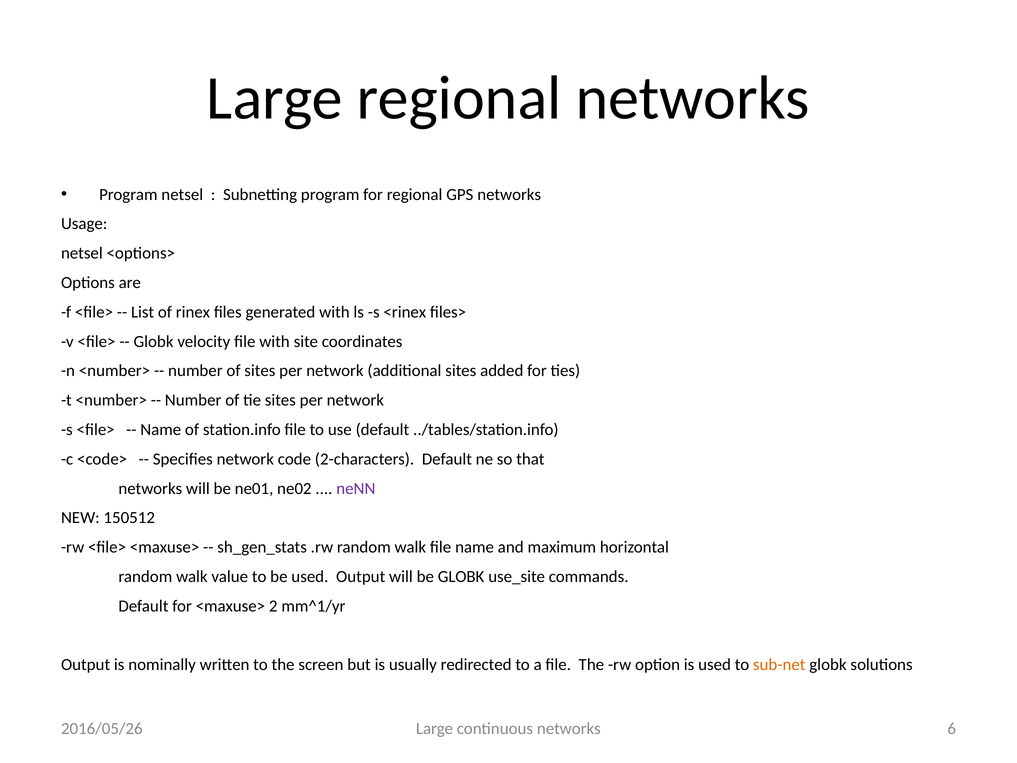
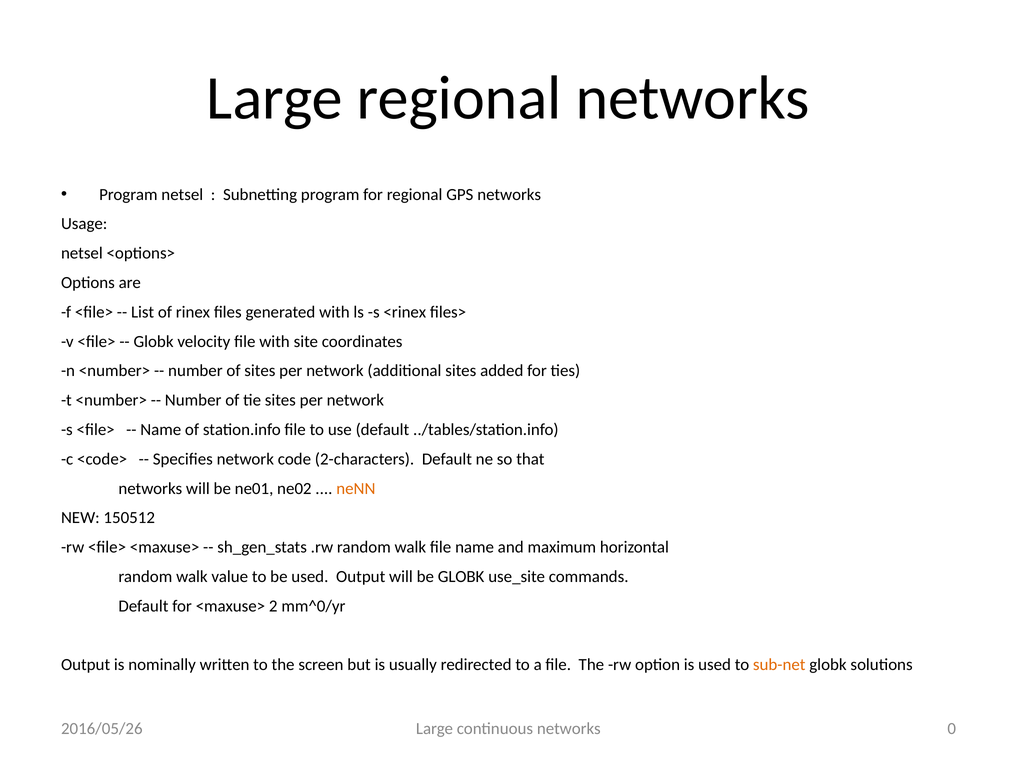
neNN colour: purple -> orange (356, 488)
mm^1/yr: mm^1/yr -> mm^0/yr (313, 606)
6: 6 -> 0 (952, 728)
